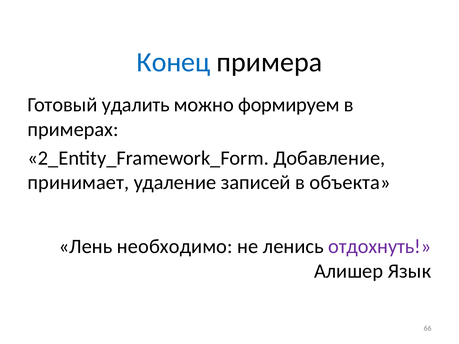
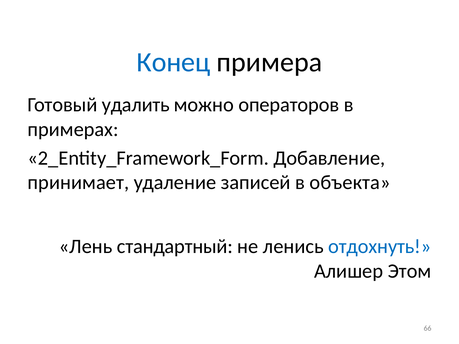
формируем: формируем -> операторов (289, 105)
необходимо: необходимо -> стандартный (175, 247)
отдохнуть colour: purple -> blue (380, 247)
Язык: Язык -> Этом (410, 271)
